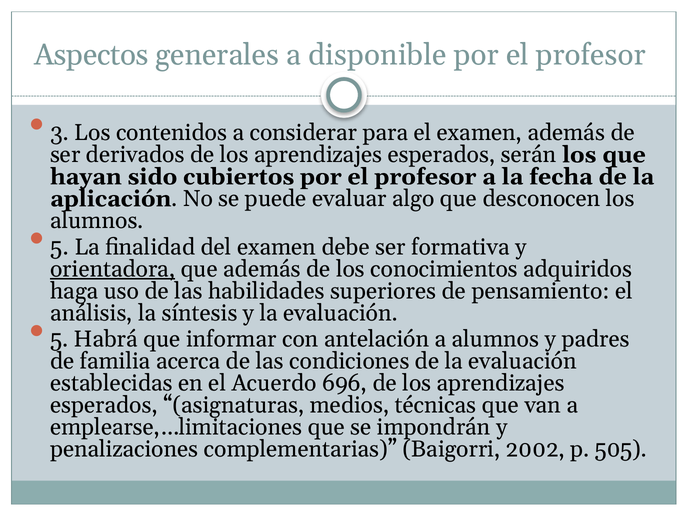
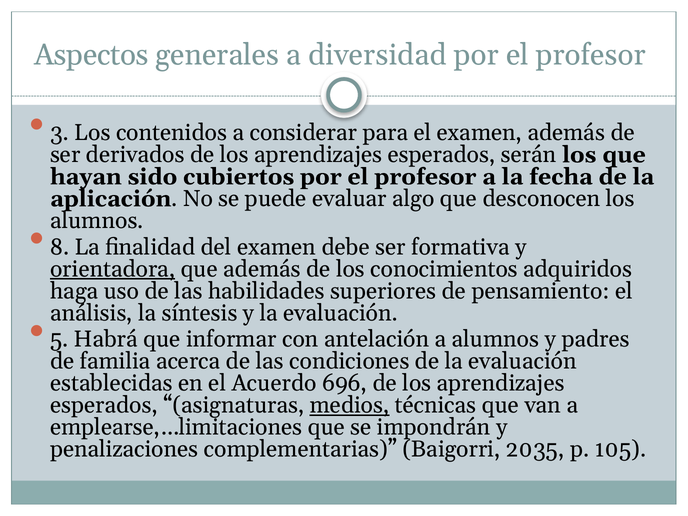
disponible: disponible -> diversidad (377, 55)
5: 5 -> 8 (60, 247)
medios underline: none -> present (350, 405)
2002: 2002 -> 2035 (535, 449)
505: 505 -> 105 (621, 449)
